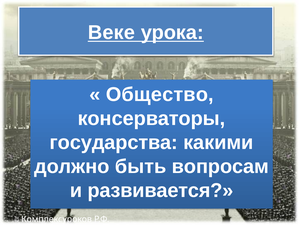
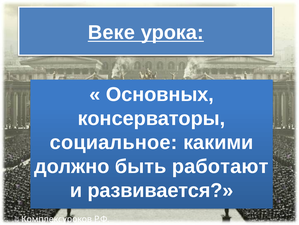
Общество: Общество -> Основных (160, 94)
государства: государства -> социальное (114, 142)
вопросам: вопросам -> работают (220, 166)
